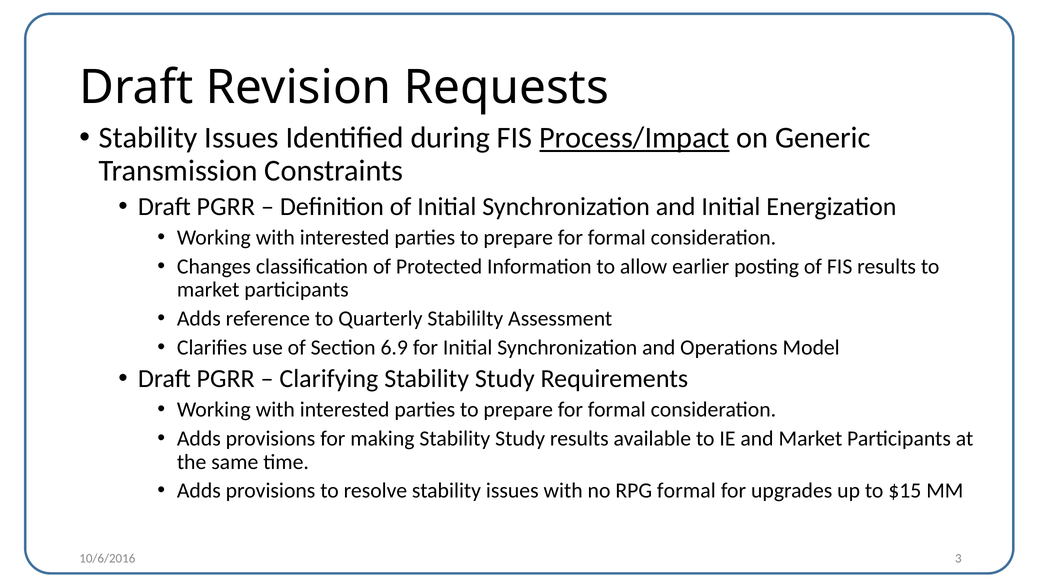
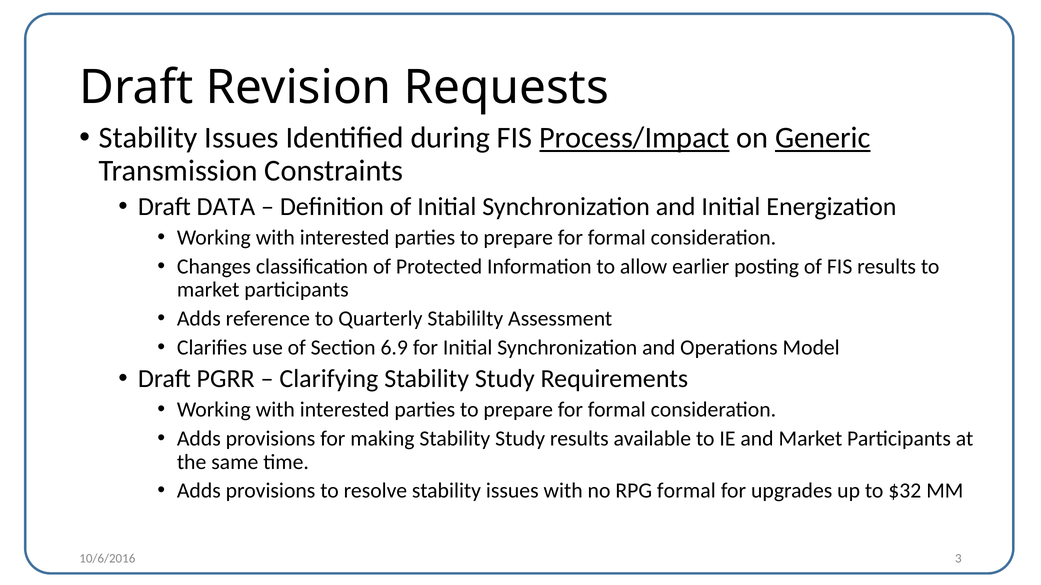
Generic underline: none -> present (823, 138)
PGRR: PGRR -> DATA (226, 207)
$15: $15 -> $32 (905, 491)
